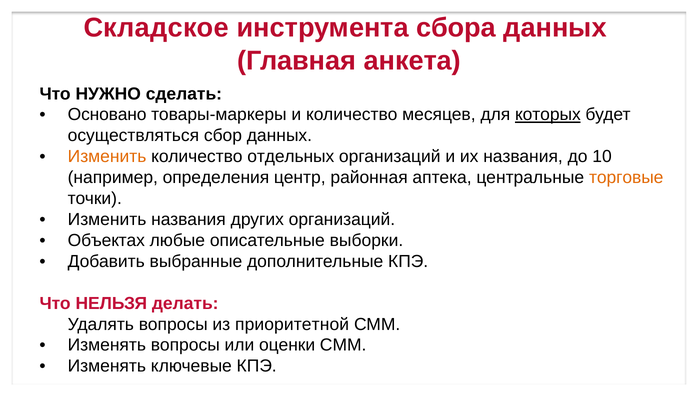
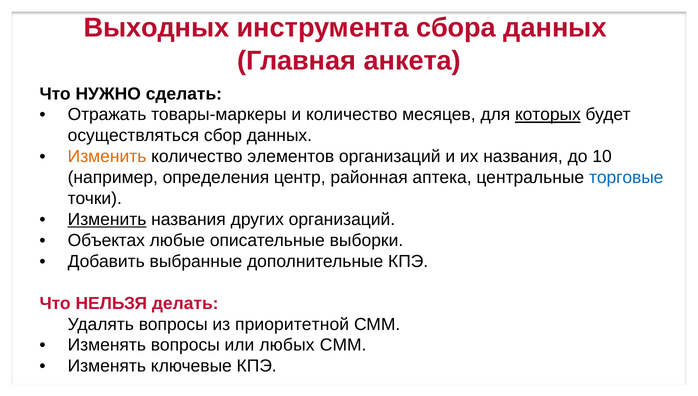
Складское: Складское -> Выходных (156, 28)
Основано: Основано -> Отражать (107, 115)
отдельных: отдельных -> элементов (291, 157)
торговые colour: orange -> blue (626, 177)
Изменить underline: none -> present (107, 219)
оценки: оценки -> любых (287, 345)
